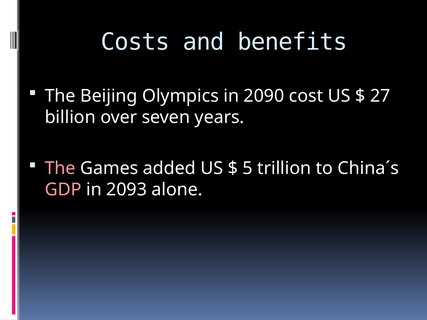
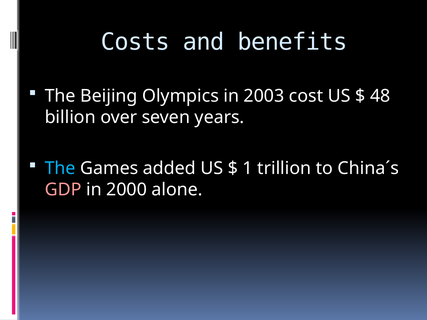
2090: 2090 -> 2003 (264, 96)
27: 27 -> 48 (380, 96)
The colour: pink -> light blue (60, 169)
5: 5 -> 1 (248, 169)
2093: 2093 -> 2000 (127, 190)
